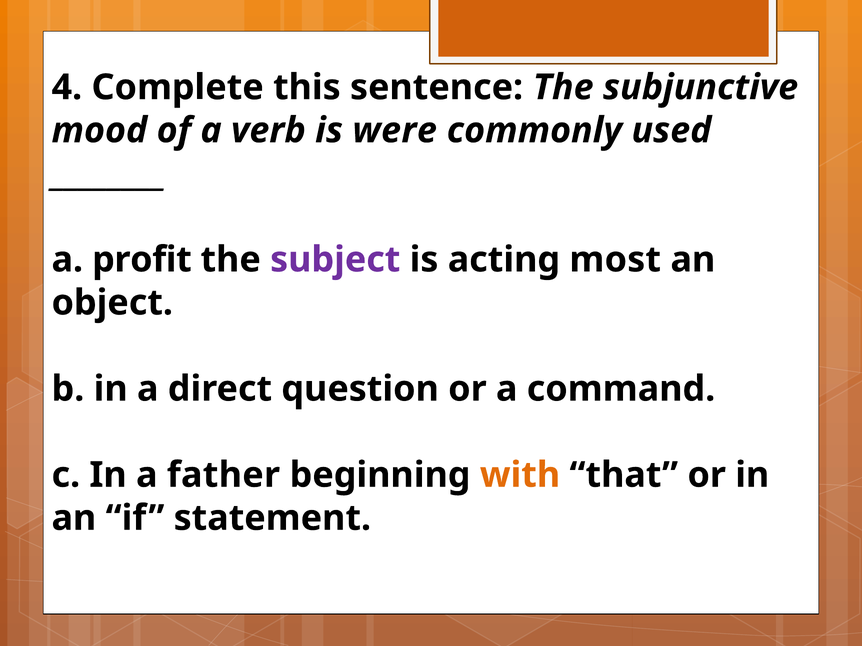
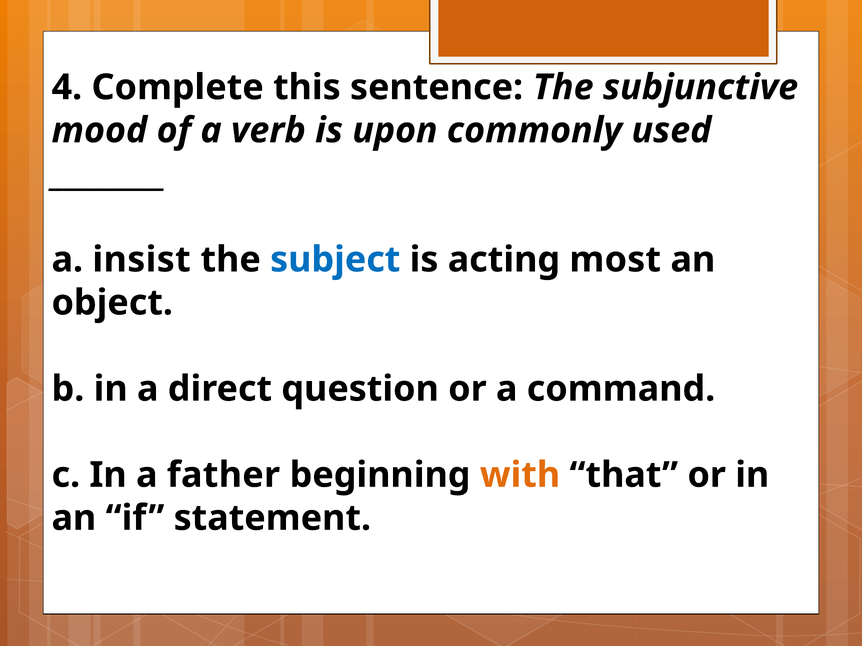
were: were -> upon (395, 131)
profit: profit -> insist (142, 260)
subject colour: purple -> blue (335, 260)
